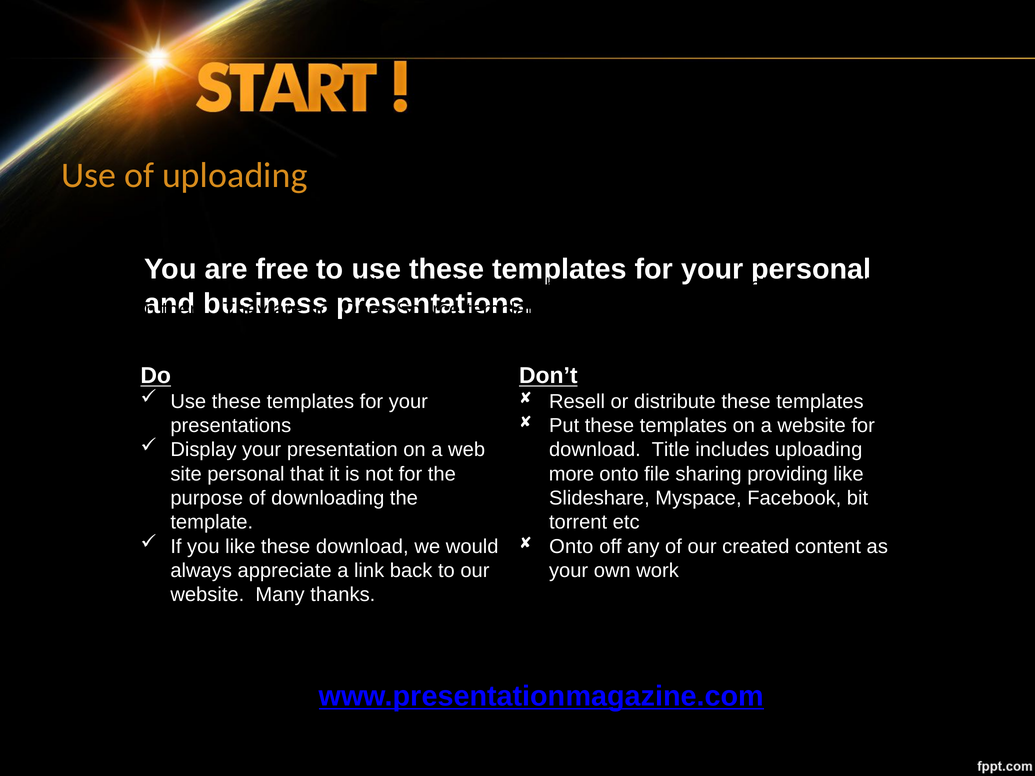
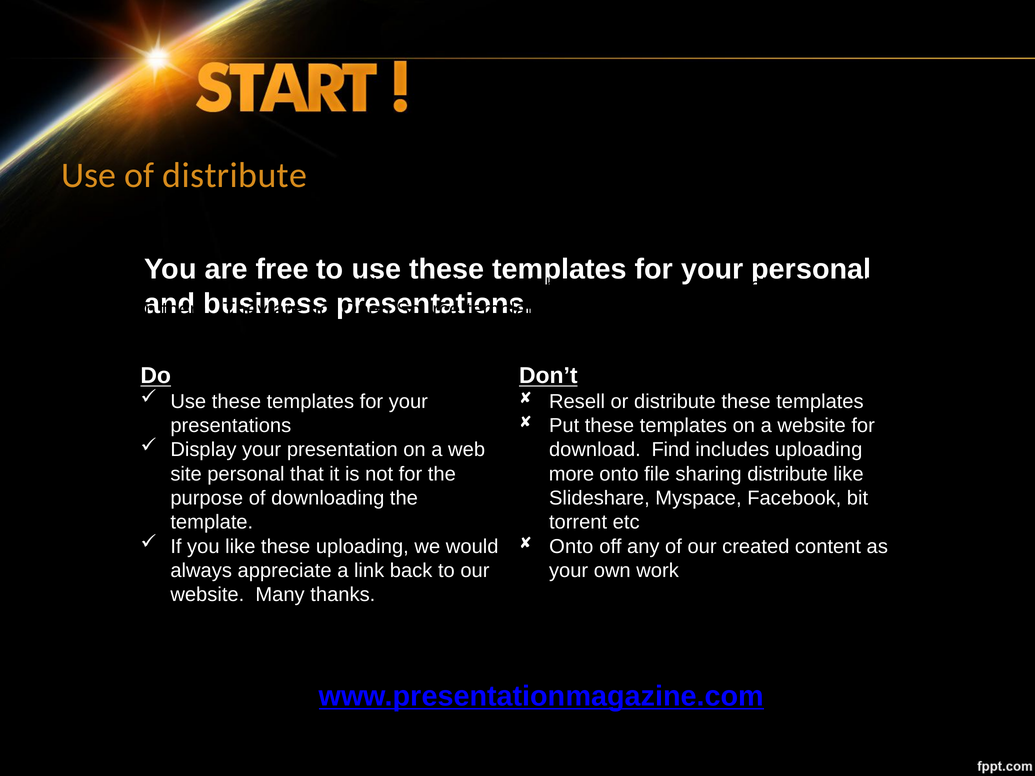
of uploading: uploading -> distribute (235, 175)
download Title: Title -> Find (671, 450)
sharing providing: providing -> distribute (788, 474)
these download: download -> uploading (362, 547)
